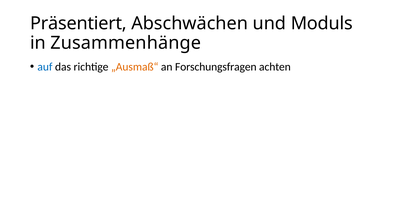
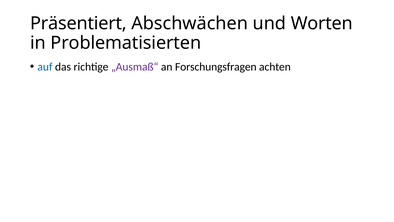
Moduls: Moduls -> Worten (322, 23)
Zusammenhänge: Zusammenhänge -> Problematisierten (126, 43)
„Ausmaß“ colour: orange -> purple (135, 67)
